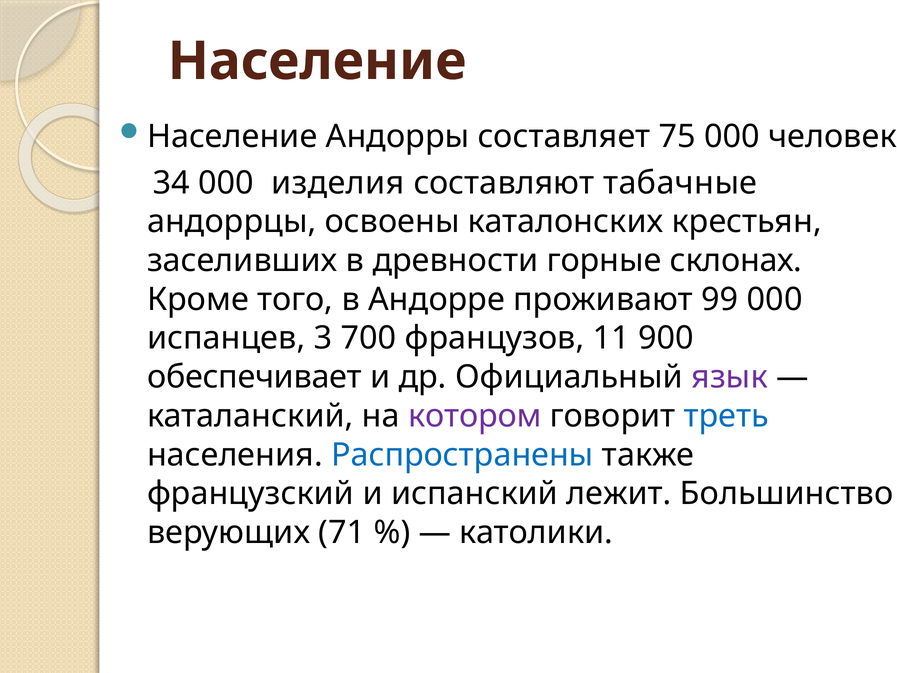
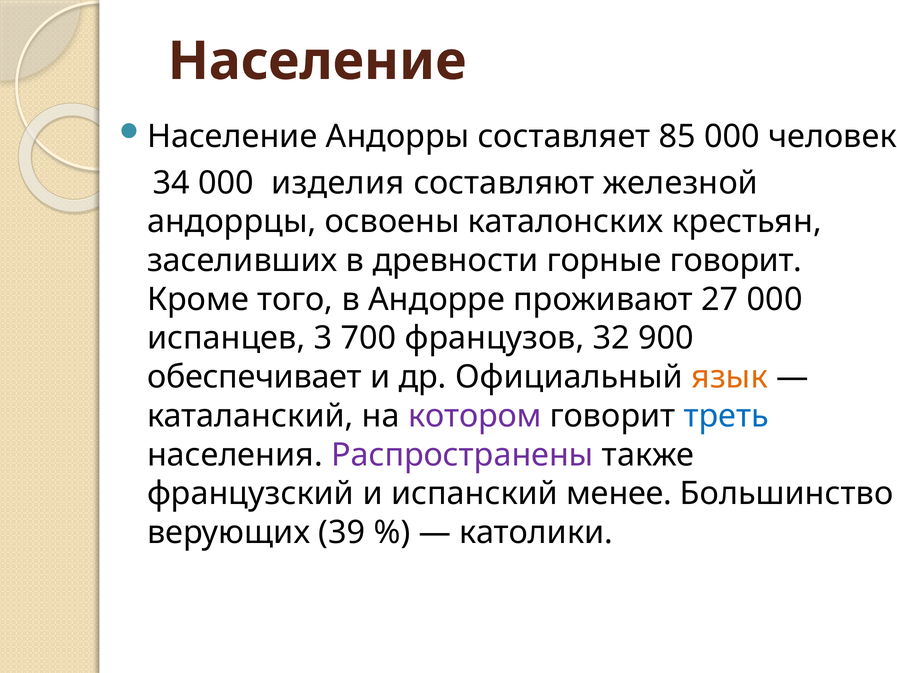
75: 75 -> 85 (677, 136)
табачные: табачные -> железной (680, 183)
горные склонах: склонах -> говорит (736, 260)
99: 99 -> 27 (720, 299)
11: 11 -> 32 (611, 338)
язык colour: purple -> orange (730, 377)
Распространены colour: blue -> purple (462, 455)
лежит: лежит -> менее (619, 494)
71: 71 -> 39 (342, 532)
